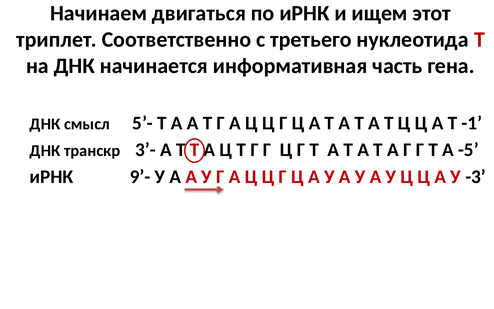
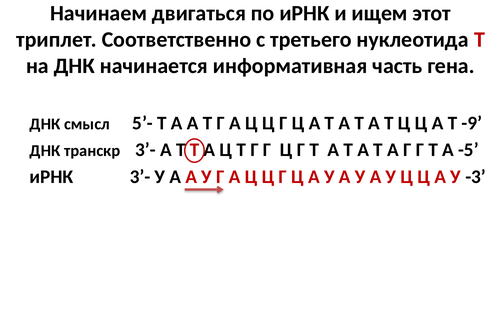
-1: -1 -> -9 (472, 123)
иРНК 9’-: 9’- -> 3’- (140, 177)
